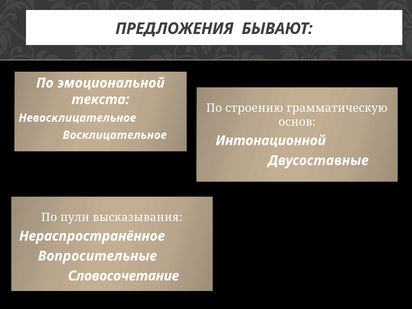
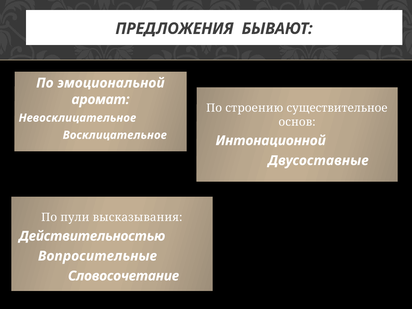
текста: текста -> аромат (101, 100)
грамматическую: грамматическую -> существительное (337, 108)
Нераспространённое: Нераспространённое -> Действительностью (92, 236)
